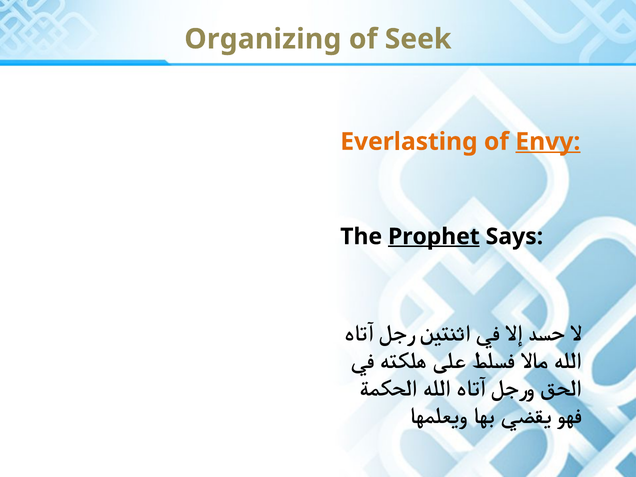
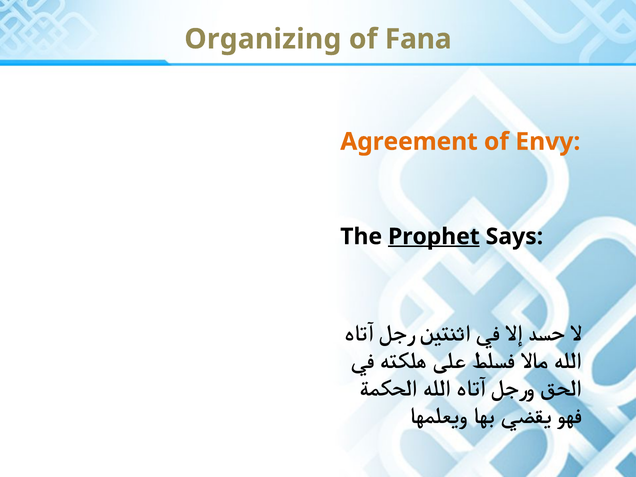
Seek: Seek -> Fana (418, 39)
Everlasting: Everlasting -> Agreement (409, 142)
Envy underline: present -> none (548, 142)
